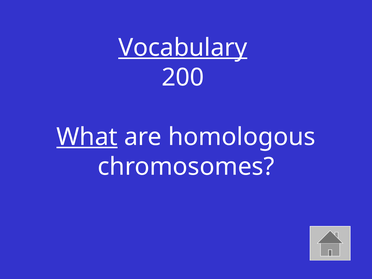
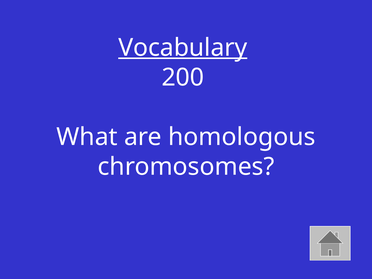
What underline: present -> none (87, 137)
